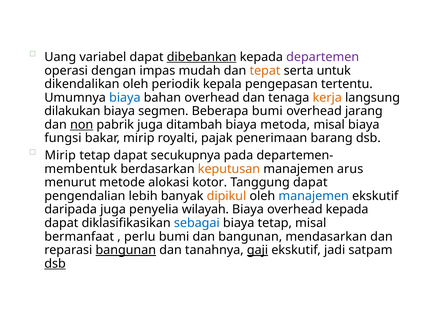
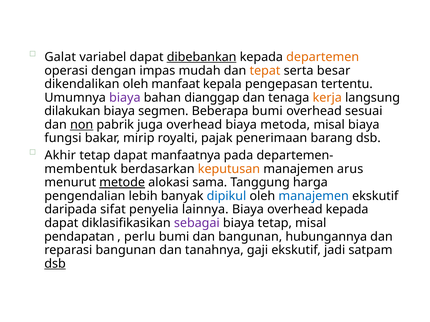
Uang: Uang -> Galat (60, 57)
departemen colour: purple -> orange (323, 57)
untuk: untuk -> besar (334, 71)
periodik: periodik -> manfaat (176, 84)
biaya colour: blue -> purple (125, 98)
bahan overhead: overhead -> dianggap (212, 98)
jarang: jarang -> sesuai (364, 111)
juga ditambah: ditambah -> overhead (194, 125)
Mirip: Mirip -> Akhir (60, 156)
secukupnya: secukupnya -> manfaatnya (186, 156)
metode underline: none -> present (122, 183)
kotor: kotor -> sama (210, 183)
Tanggung dapat: dapat -> harga (310, 183)
dipikul colour: orange -> blue (227, 196)
daripada juga: juga -> sifat (113, 210)
wilayah: wilayah -> lainnya (205, 210)
sebagai colour: blue -> purple (197, 223)
bermanfaat: bermanfaat -> pendapatan (79, 237)
mendasarkan: mendasarkan -> hubungannya (326, 237)
bangunan underline: present -> none (126, 250)
gaji underline: present -> none (258, 250)
